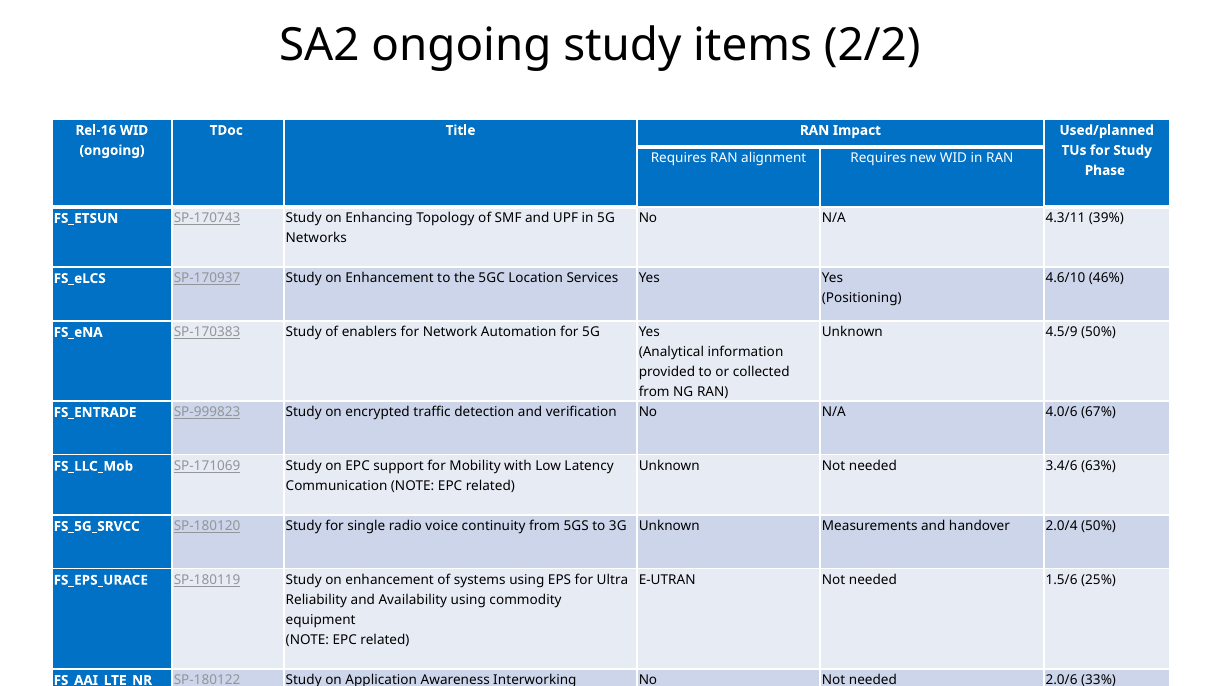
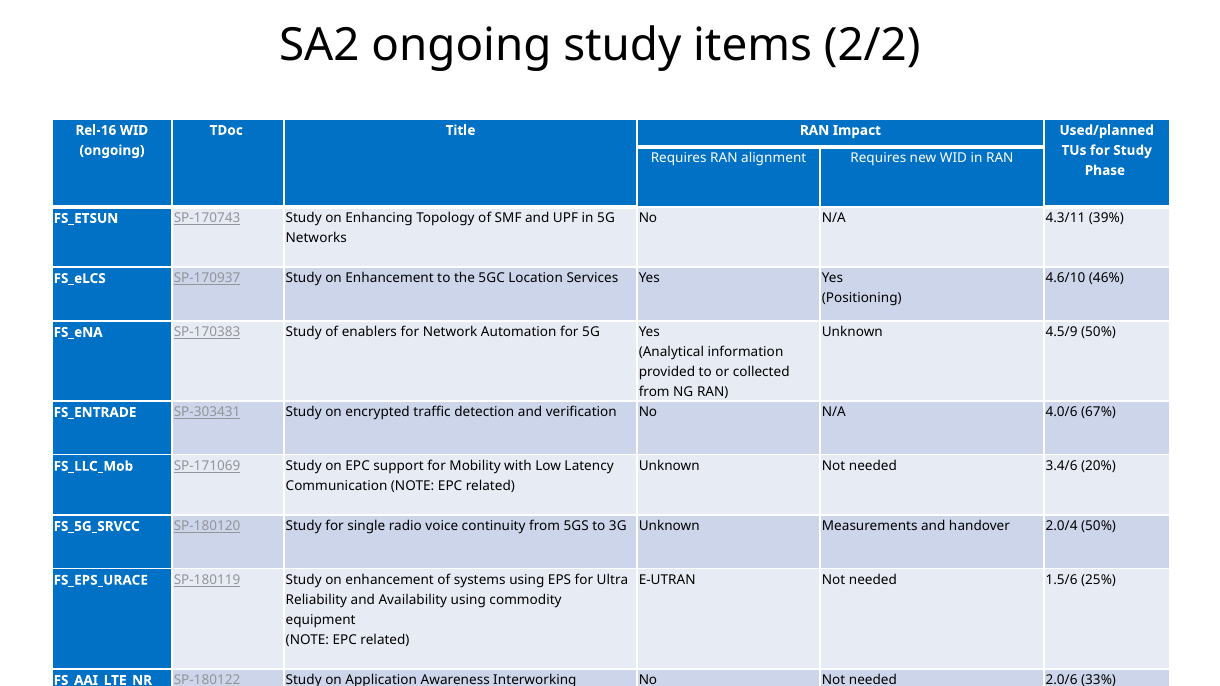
SP-999823: SP-999823 -> SP-303431 (207, 413)
63%: 63% -> 20% (1099, 466)
